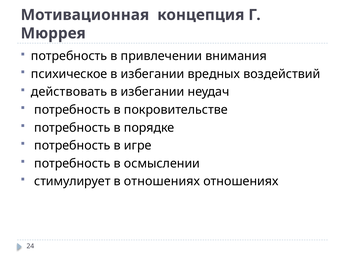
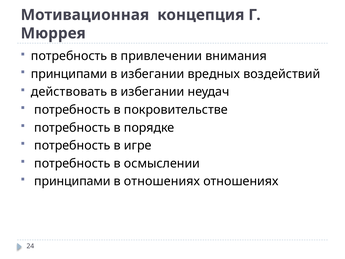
психическое: психическое -> принципами (69, 74)
стимулирует: стимулирует -> принципами (72, 181)
